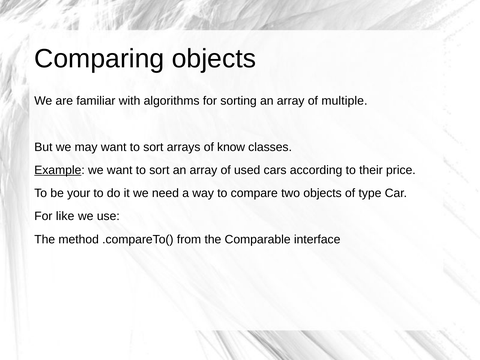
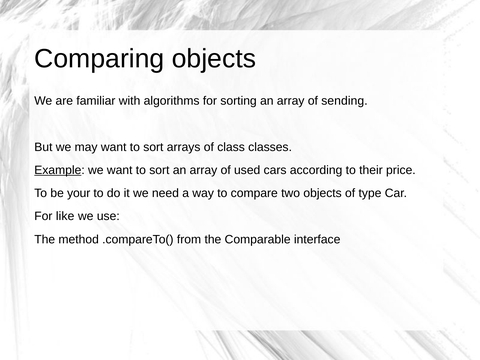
multiple: multiple -> sending (344, 101)
know: know -> class (231, 147)
